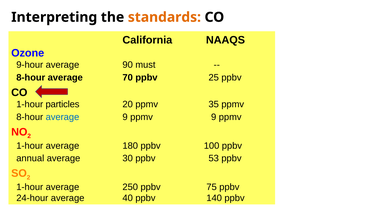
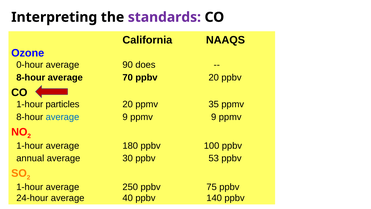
standards colour: orange -> purple (164, 17)
9-hour: 9-hour -> 0-hour (30, 65)
must: must -> does (145, 65)
ppbv 25: 25 -> 20 (214, 77)
